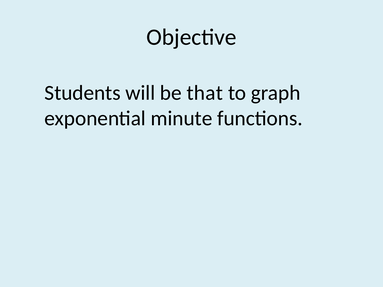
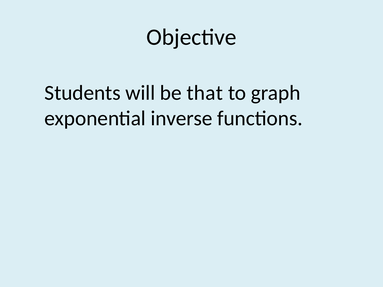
minute: minute -> inverse (182, 118)
